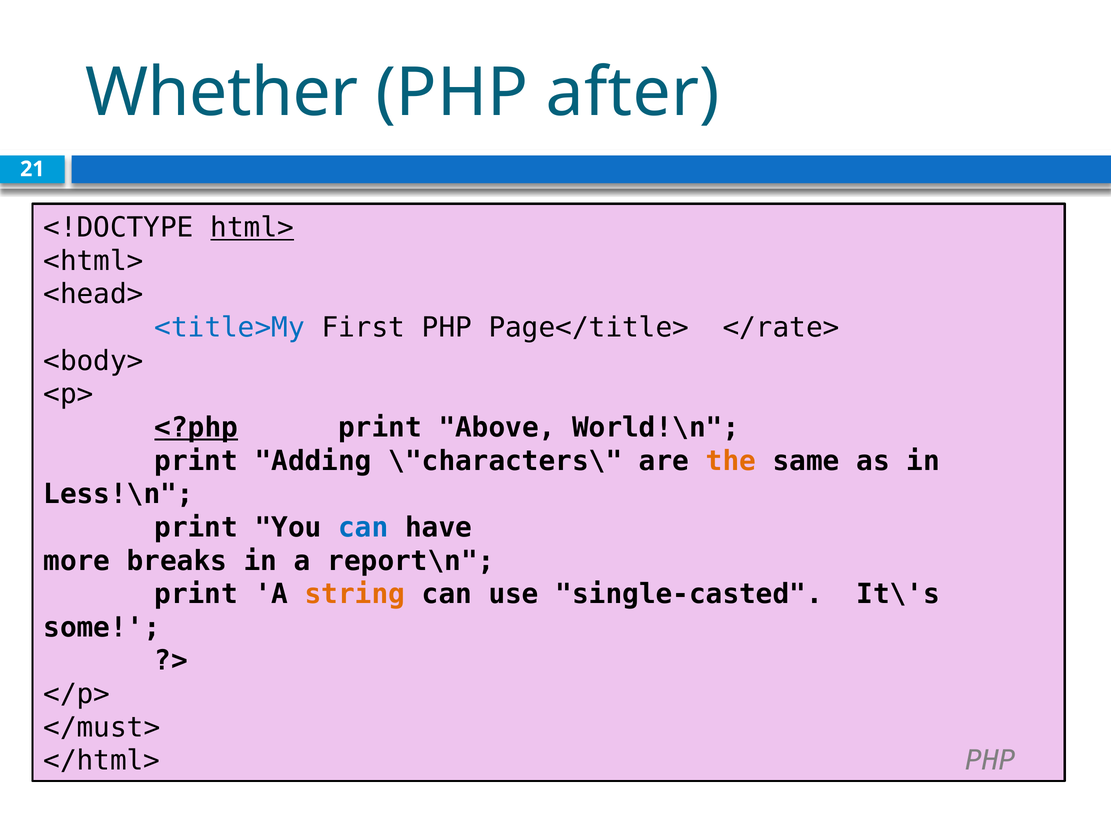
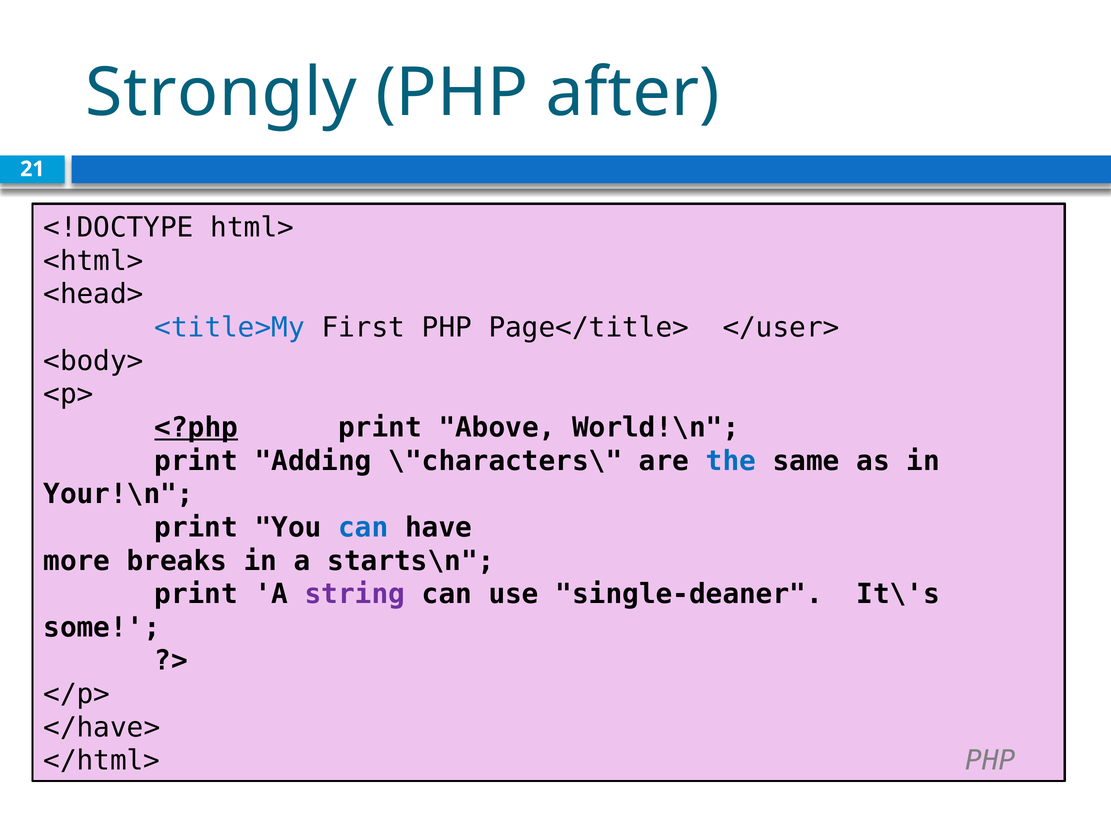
Whether: Whether -> Strongly (221, 93)
html> underline: present -> none (252, 228)
</rate>: </rate> -> </user> (781, 328)
the colour: orange -> blue (731, 461)
Less!\n: Less!\n -> Your!\n (119, 494)
report\n: report\n -> starts\n (411, 561)
string colour: orange -> purple (355, 594)
single-casted: single-casted -> single-deaner (689, 594)
</must>: </must> -> </have> (102, 728)
